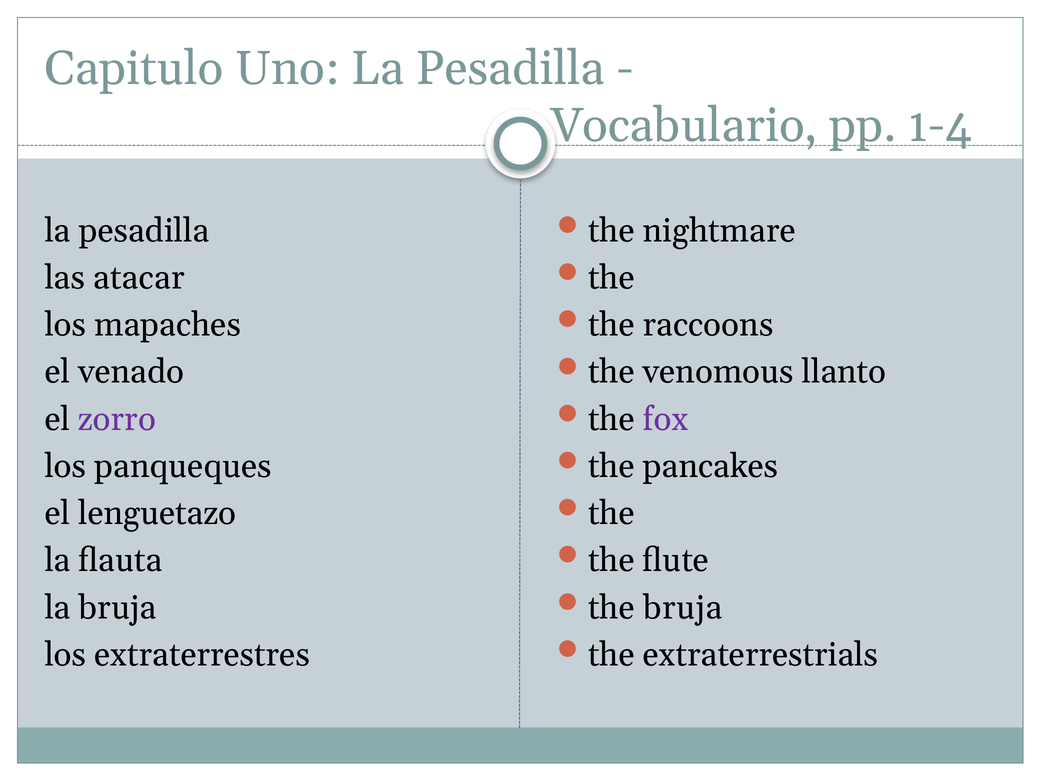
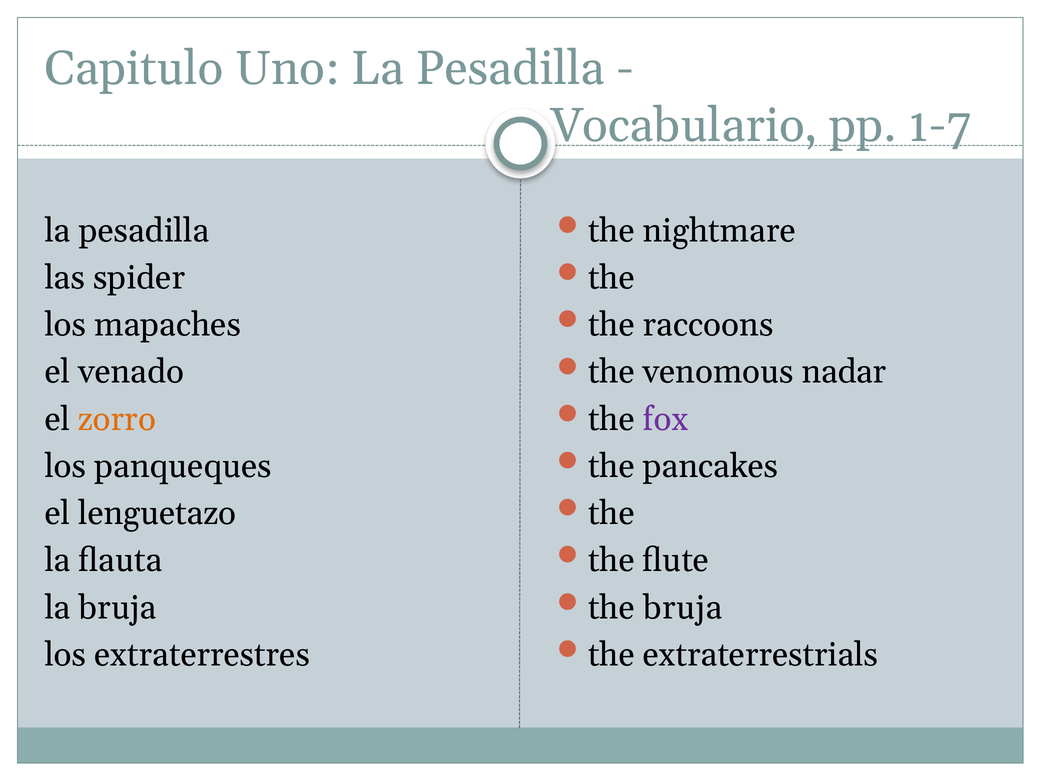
1-4: 1-4 -> 1-7 (940, 126)
atacar: atacar -> spider (139, 278)
llanto: llanto -> nadar (844, 372)
zorro colour: purple -> orange (117, 419)
